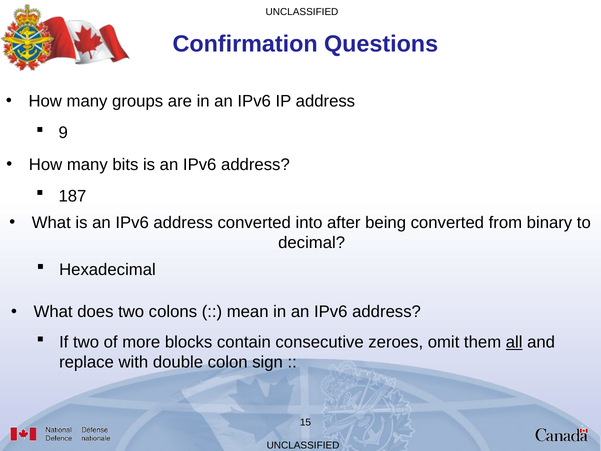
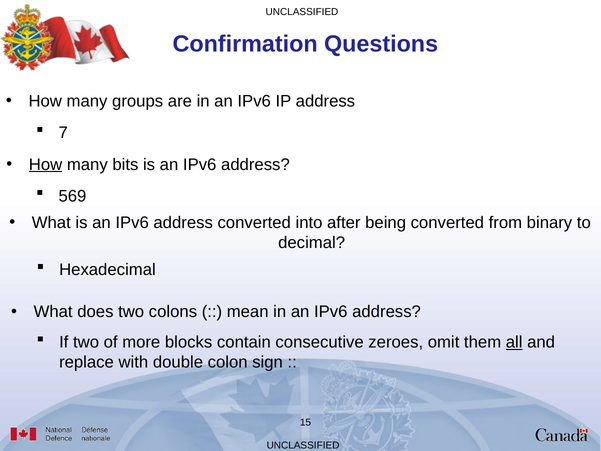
9: 9 -> 7 (63, 133)
How underline: none -> present (46, 164)
187: 187 -> 569 (72, 196)
